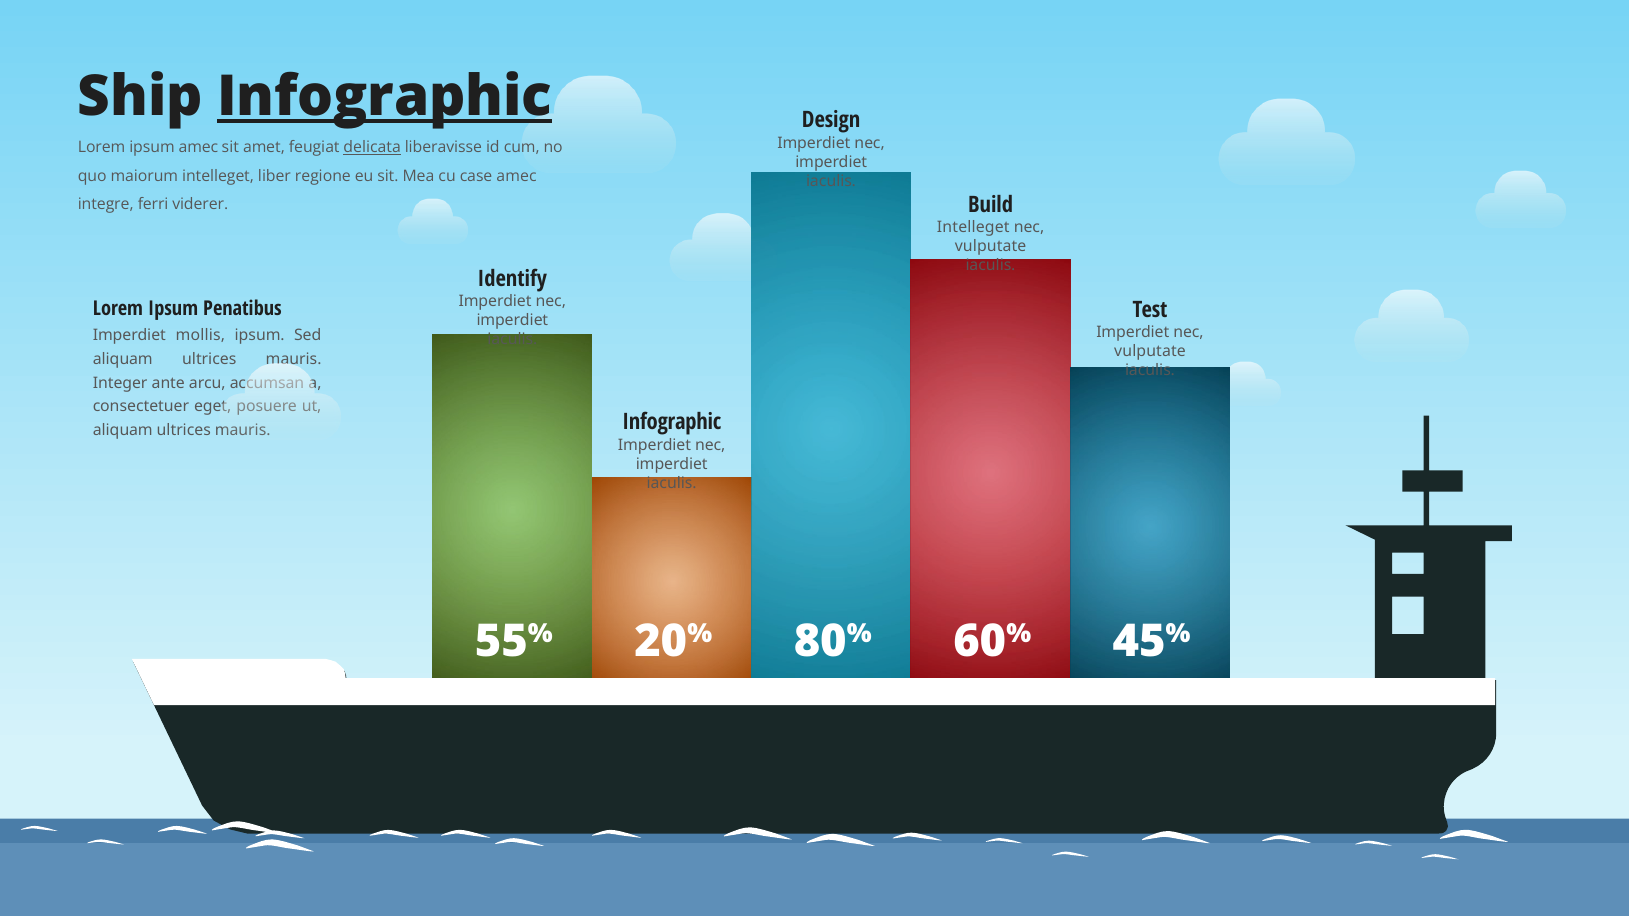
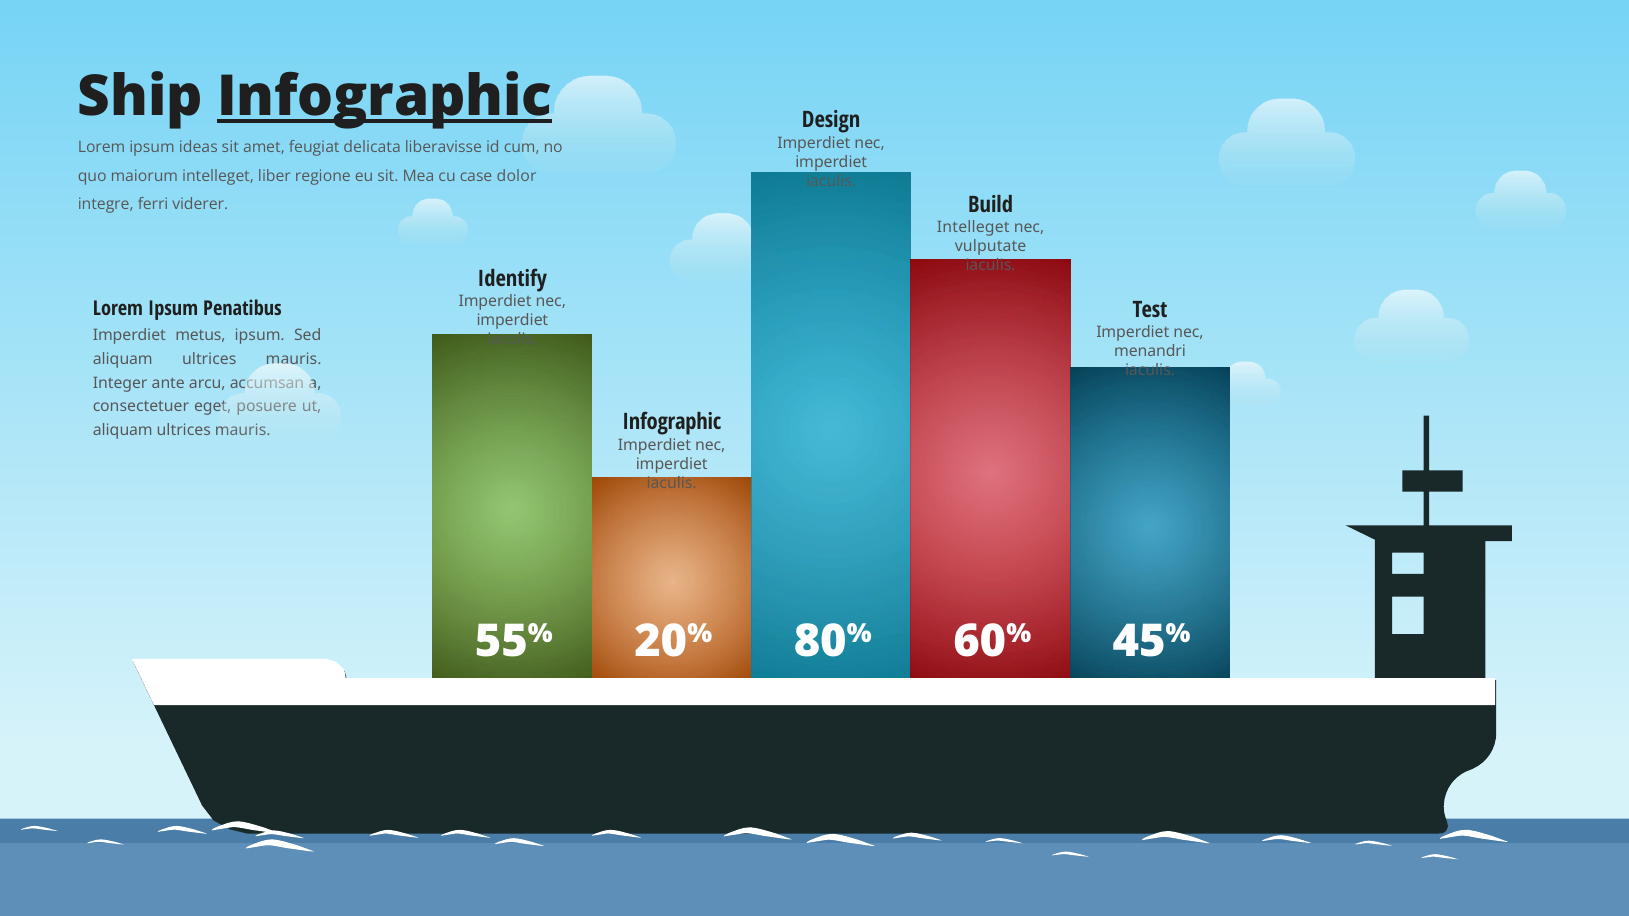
ipsum amec: amec -> ideas (198, 148)
delicata underline: present -> none (372, 148)
case amec: amec -> dolor (517, 176)
mollis: mollis -> metus (200, 336)
vulputate: vulputate -> menandri (1150, 352)
